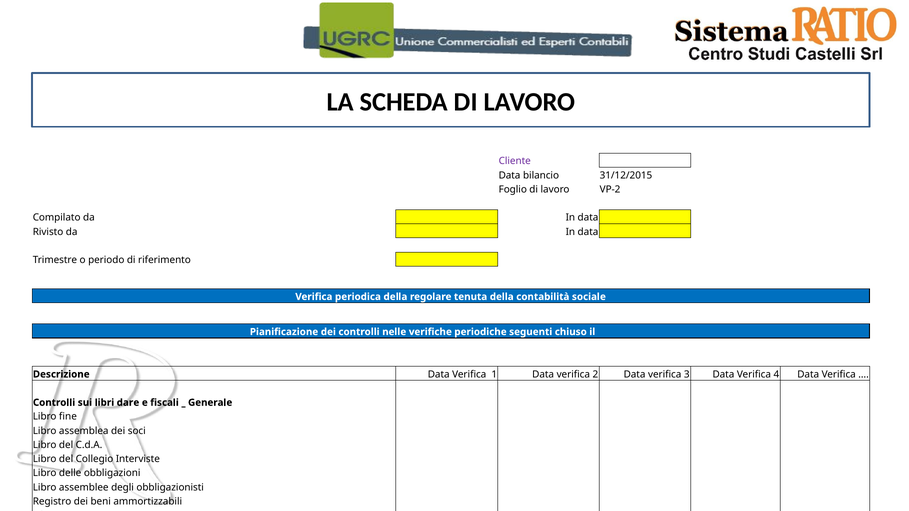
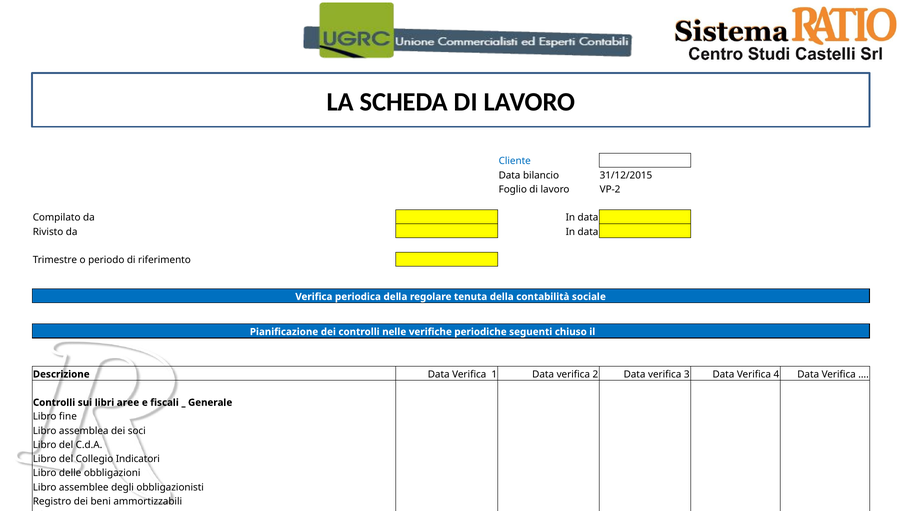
Cliente colour: purple -> blue (515, 161)
dare: dare -> aree (128, 403)
Interviste: Interviste -> Indicatori (138, 459)
